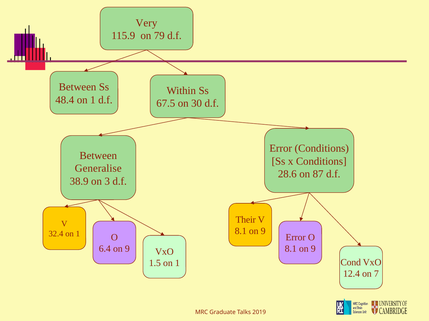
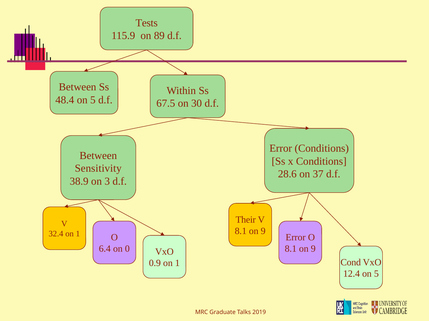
Very: Very -> Tests (147, 23)
79: 79 -> 89 (159, 36)
48.4 on 1: 1 -> 5 (93, 100)
Generalise: Generalise -> Sensitivity (98, 169)
87: 87 -> 37 (318, 174)
6.4 on 9: 9 -> 0 (127, 249)
1.5: 1.5 -> 0.9 (155, 264)
12.4 on 7: 7 -> 5 (376, 274)
